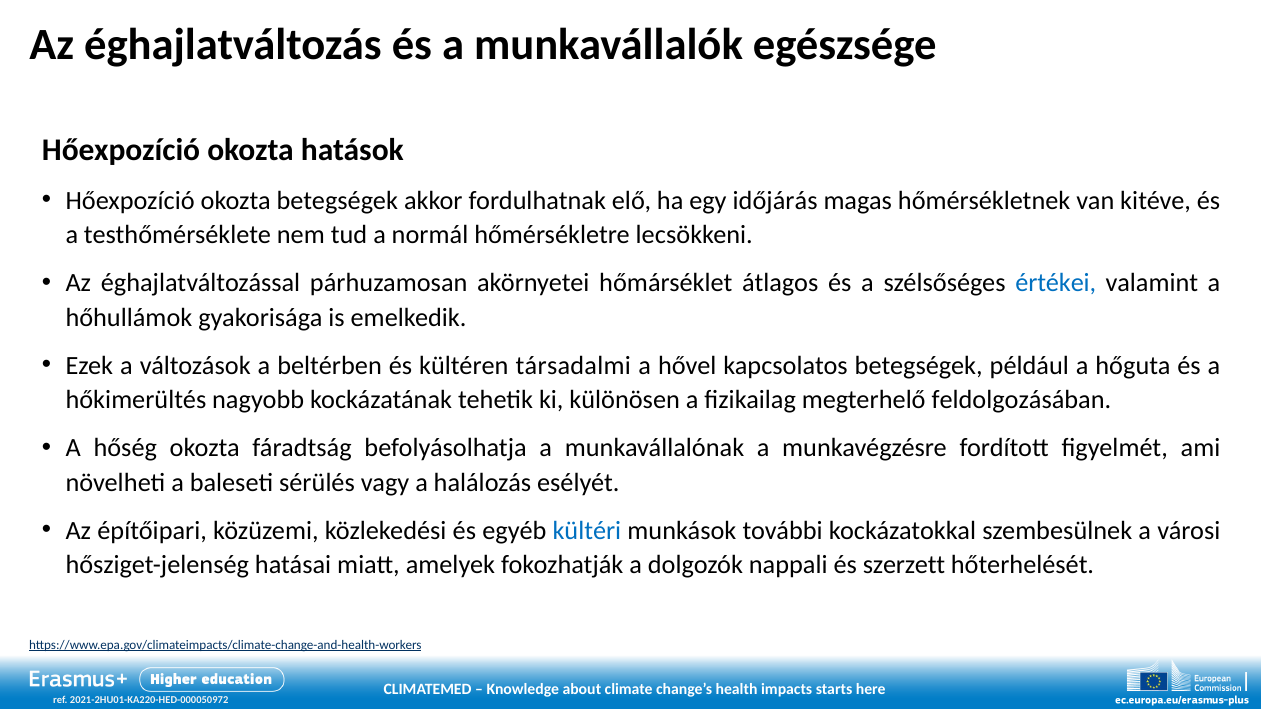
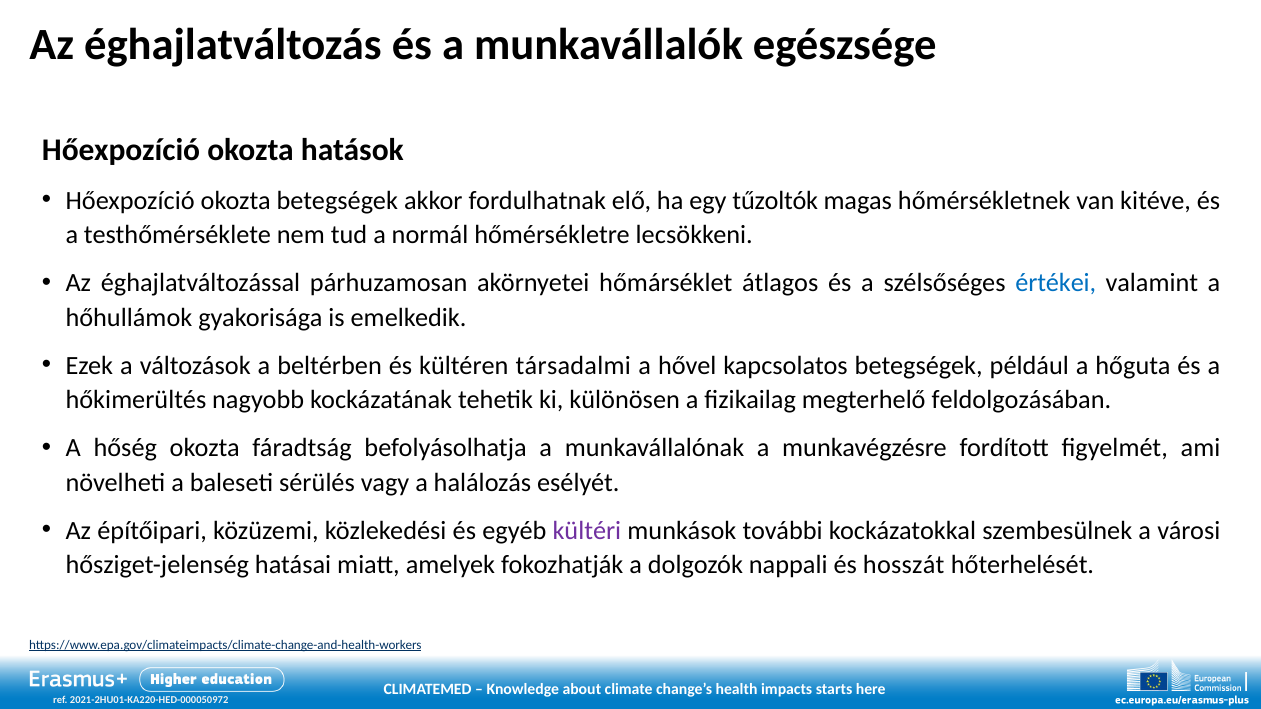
időjárás: időjárás -> tűzoltók (775, 201)
kültéri colour: blue -> purple (587, 531)
szerzett: szerzett -> hosszát (904, 566)
